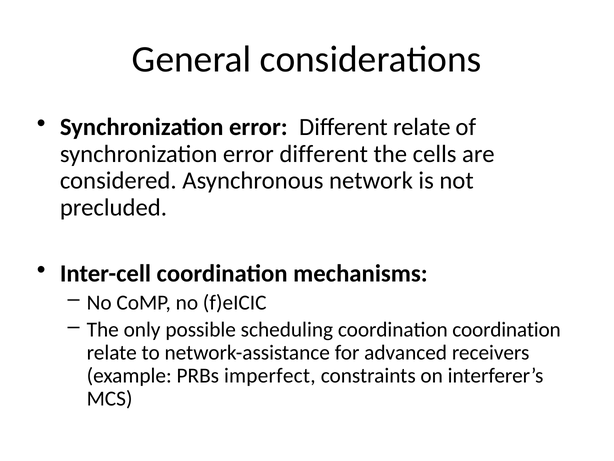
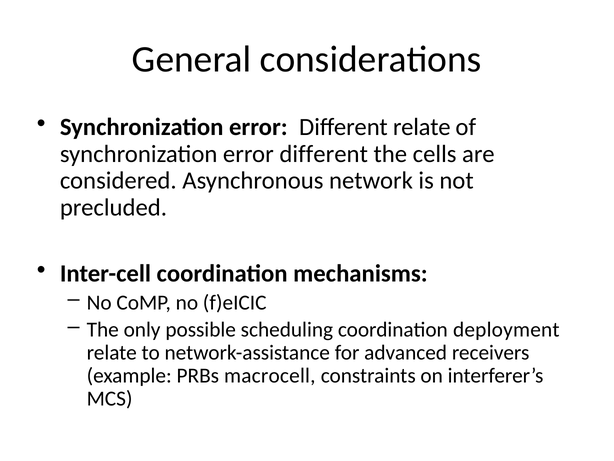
coordination coordination: coordination -> deployment (506, 329)
imperfect: imperfect -> macrocell (270, 376)
